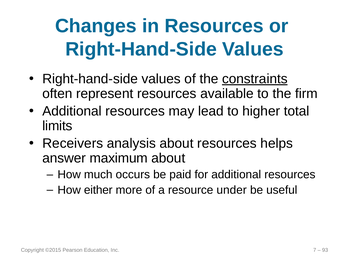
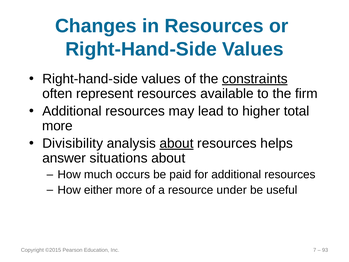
limits: limits -> more (57, 126)
Receivers: Receivers -> Divisibility (73, 143)
about underline: none -> present (177, 143)
maximum: maximum -> situations (119, 158)
